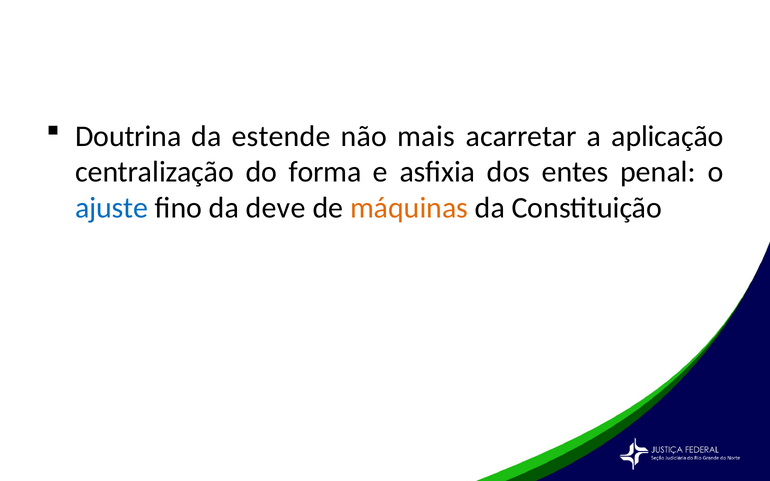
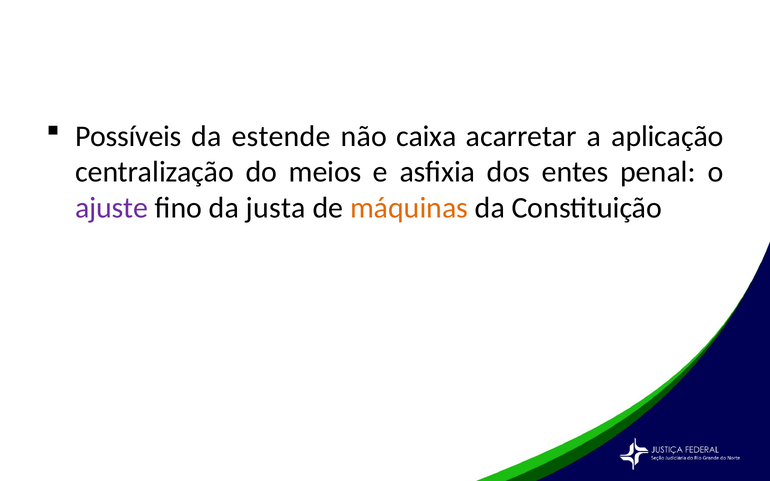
Doutrina: Doutrina -> Possíveis (128, 136)
mais: mais -> caixa (426, 136)
forma: forma -> meios (325, 172)
ajuste colour: blue -> purple (112, 208)
deve: deve -> justa (276, 208)
